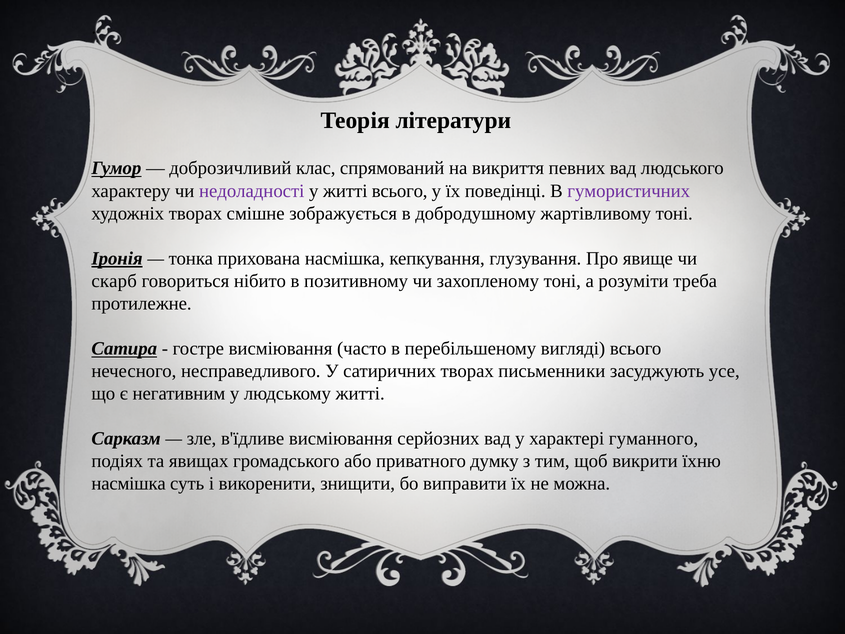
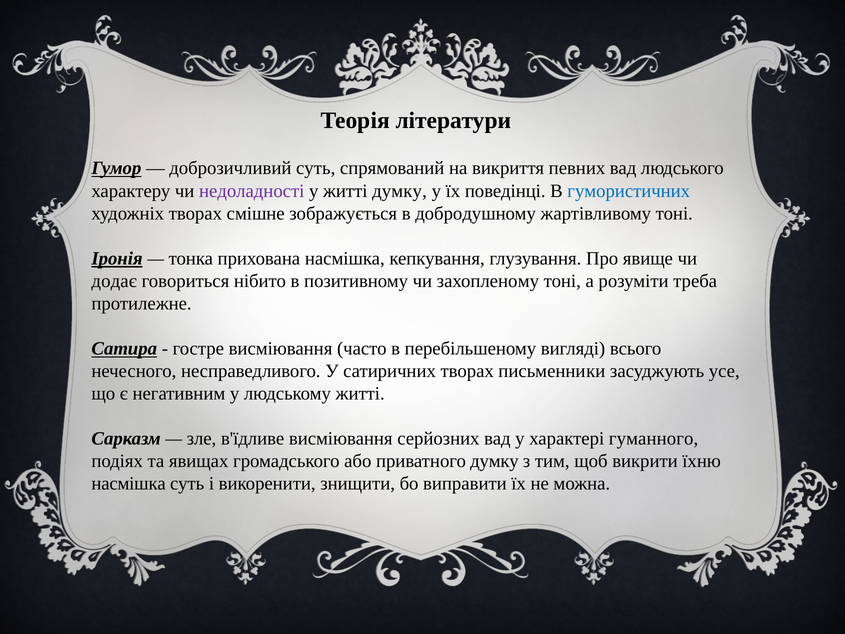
доброзичливий клас: клас -> суть (316, 168)
житті всього: всього -> думку (399, 191)
гумористичних colour: purple -> blue (629, 191)
скарб: скарб -> додає (114, 281)
